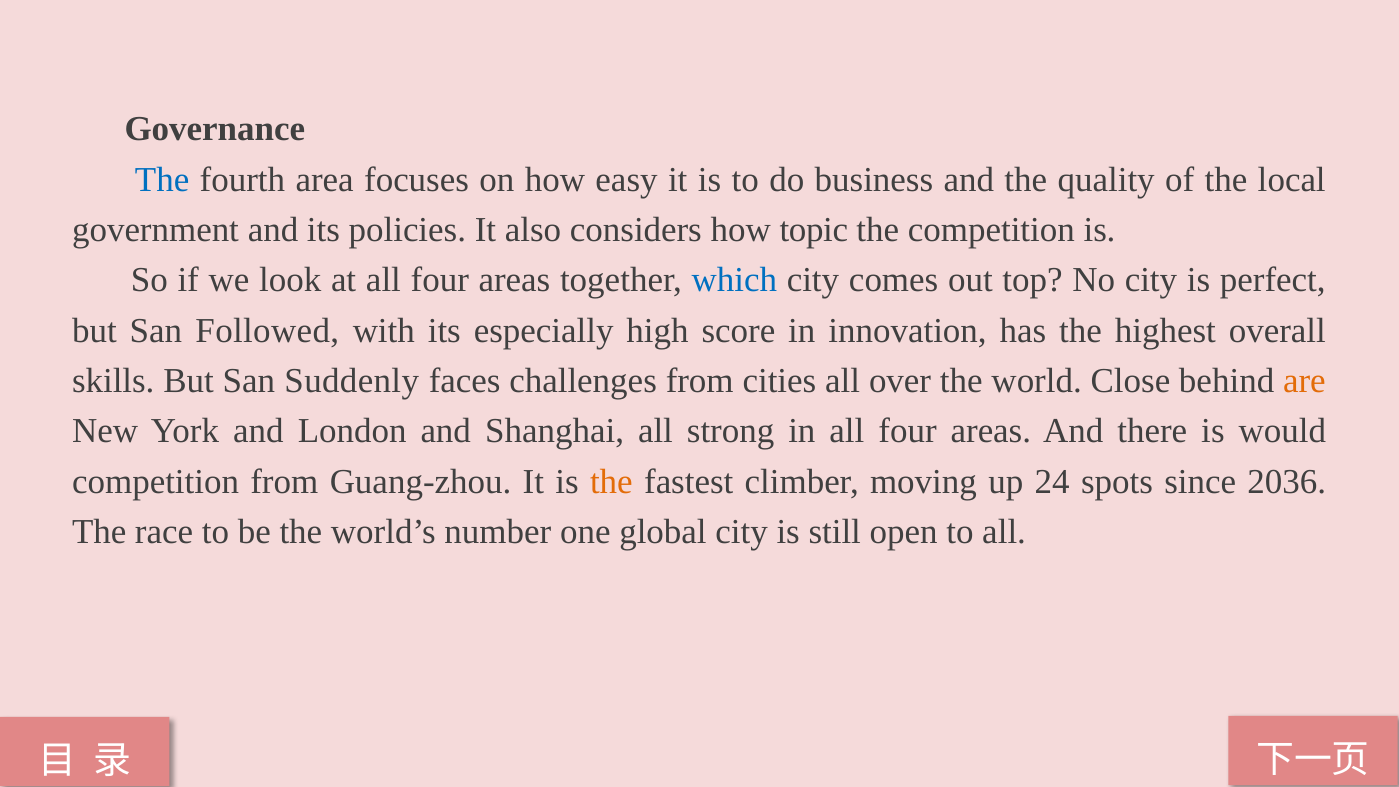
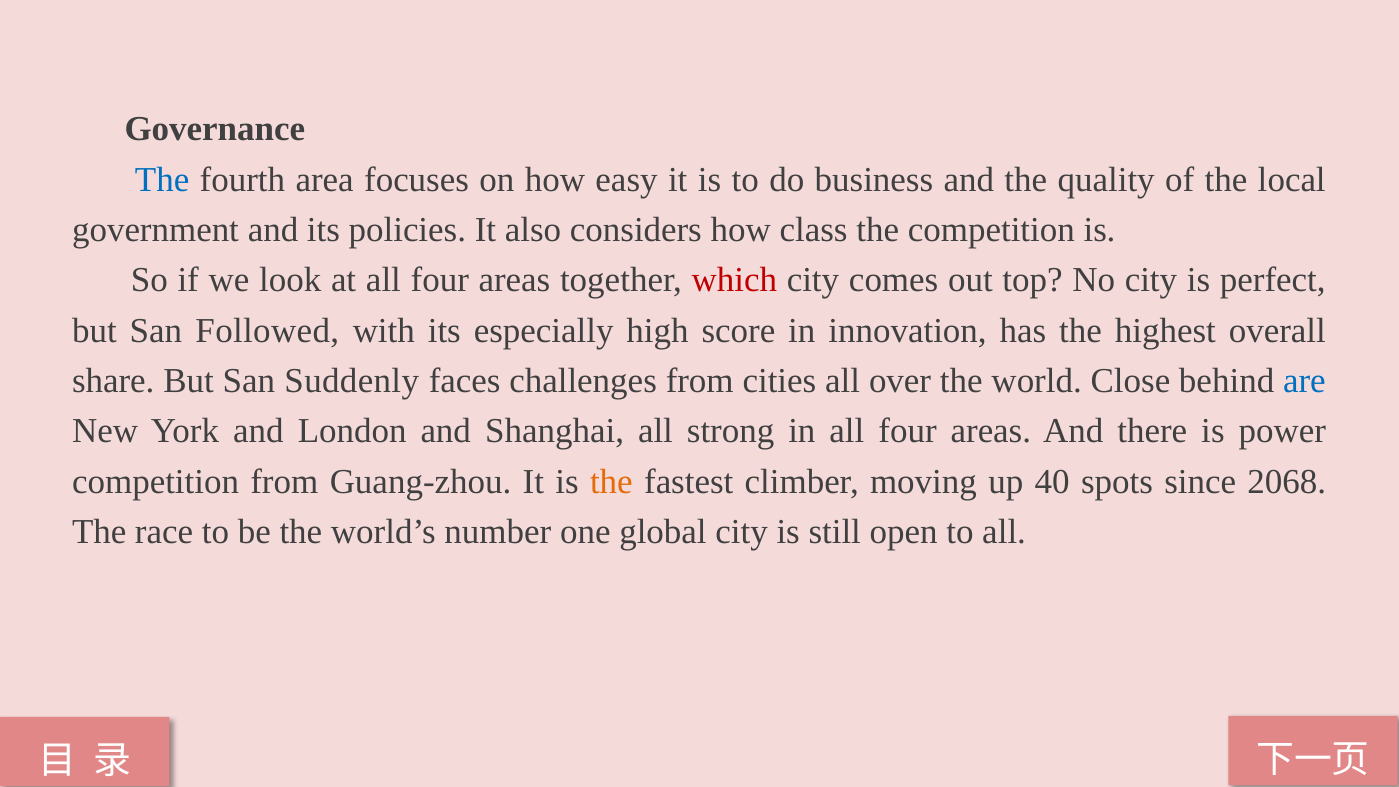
topic: topic -> class (814, 230)
which colour: blue -> red (734, 280)
skills: skills -> share (113, 381)
are colour: orange -> blue (1304, 381)
would: would -> power (1282, 431)
24: 24 -> 40 (1052, 482)
2036: 2036 -> 2068 (1287, 482)
